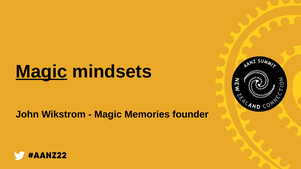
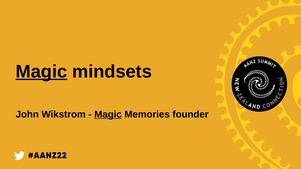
Magic underline: none -> present (108, 115)
